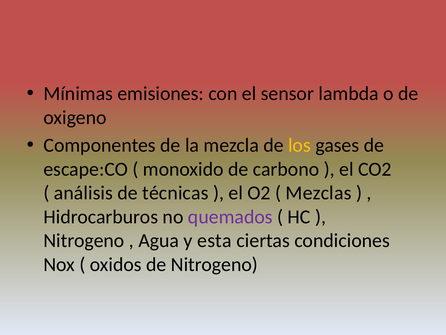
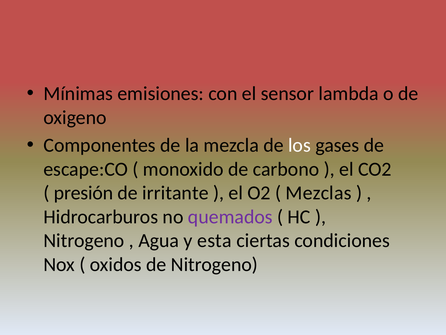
los colour: yellow -> white (299, 145)
análisis: análisis -> presión (84, 193)
técnicas: técnicas -> irritante (175, 193)
